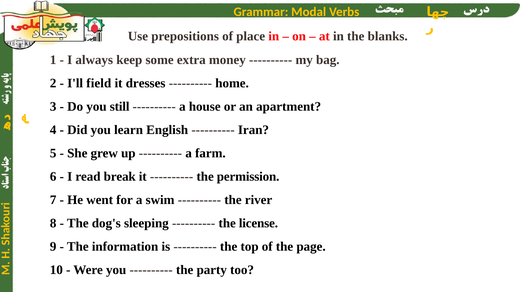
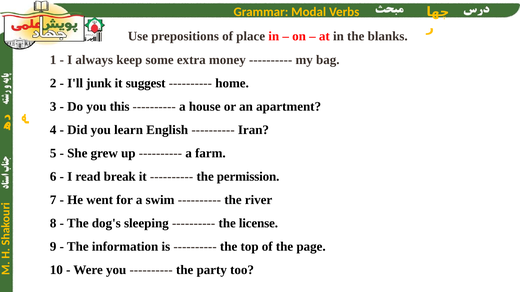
field: field -> junk (99, 83)
dresses: dresses -> suggest (146, 83)
still: still -> this (120, 107)
